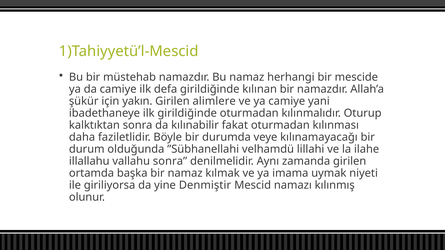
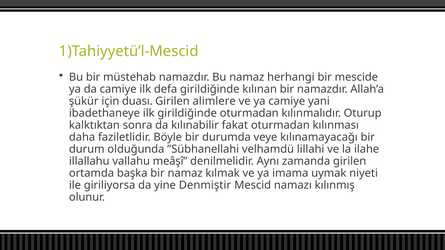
yakın: yakın -> duası (137, 101)
vallahu sonra: sonra -> meâşî (170, 161)
